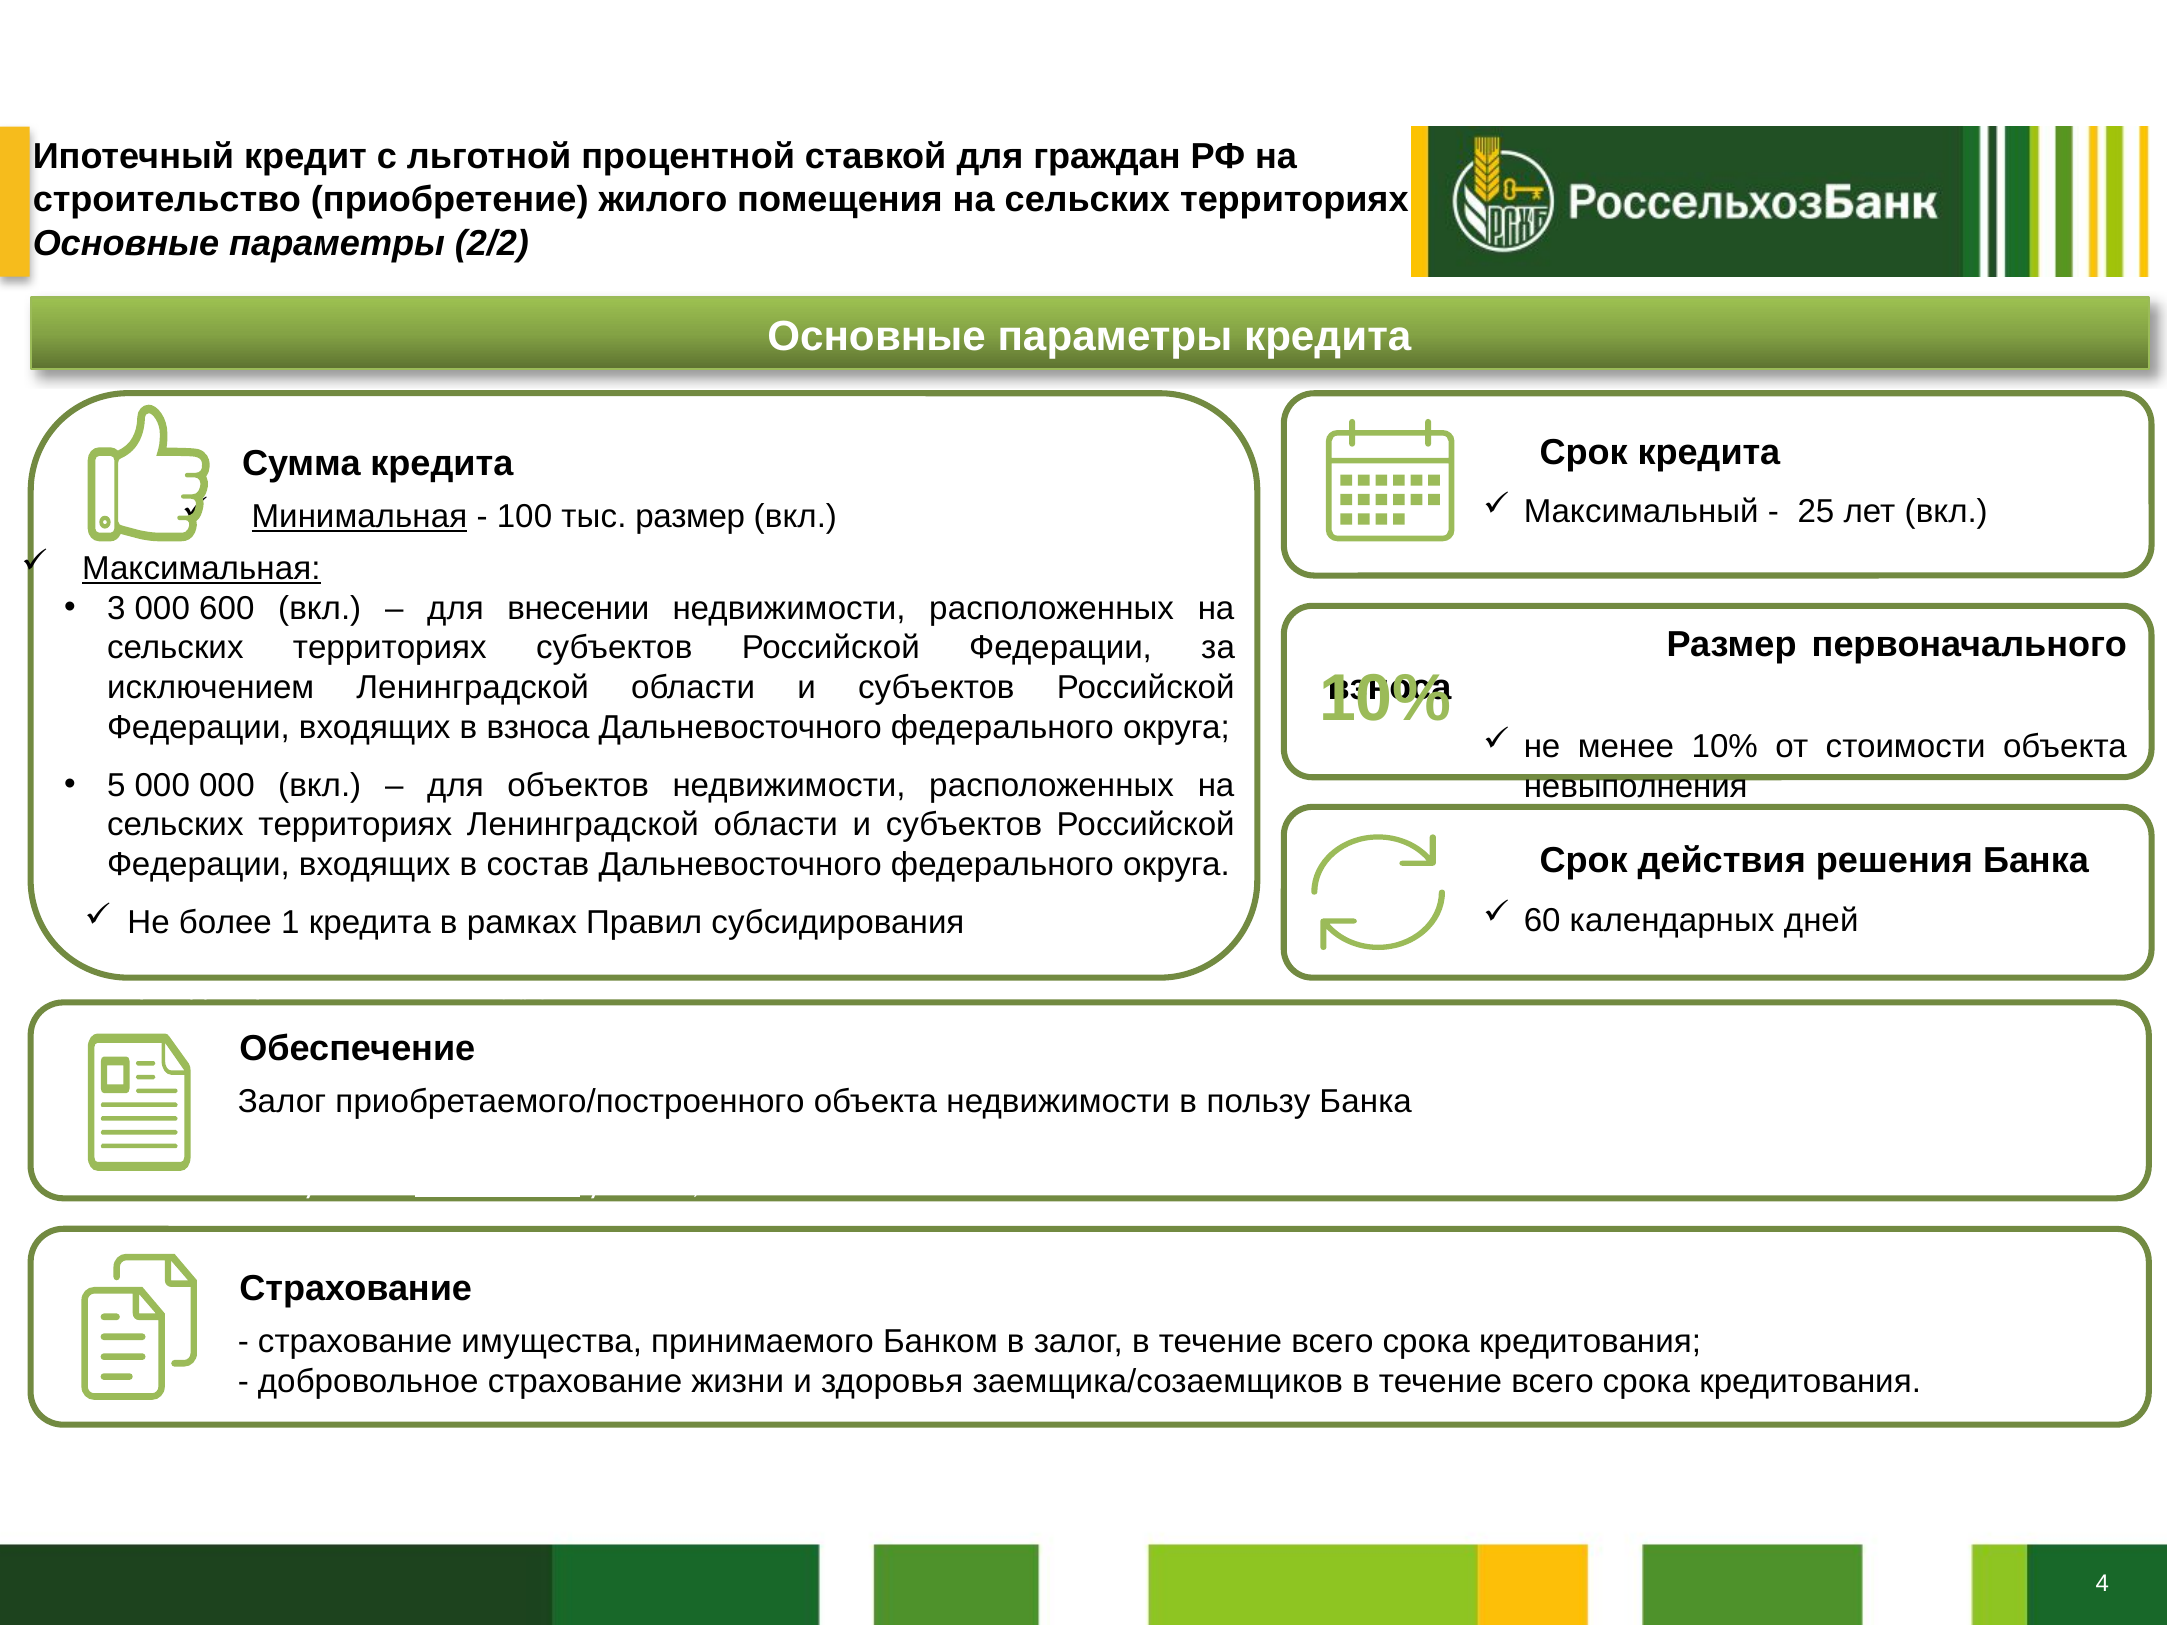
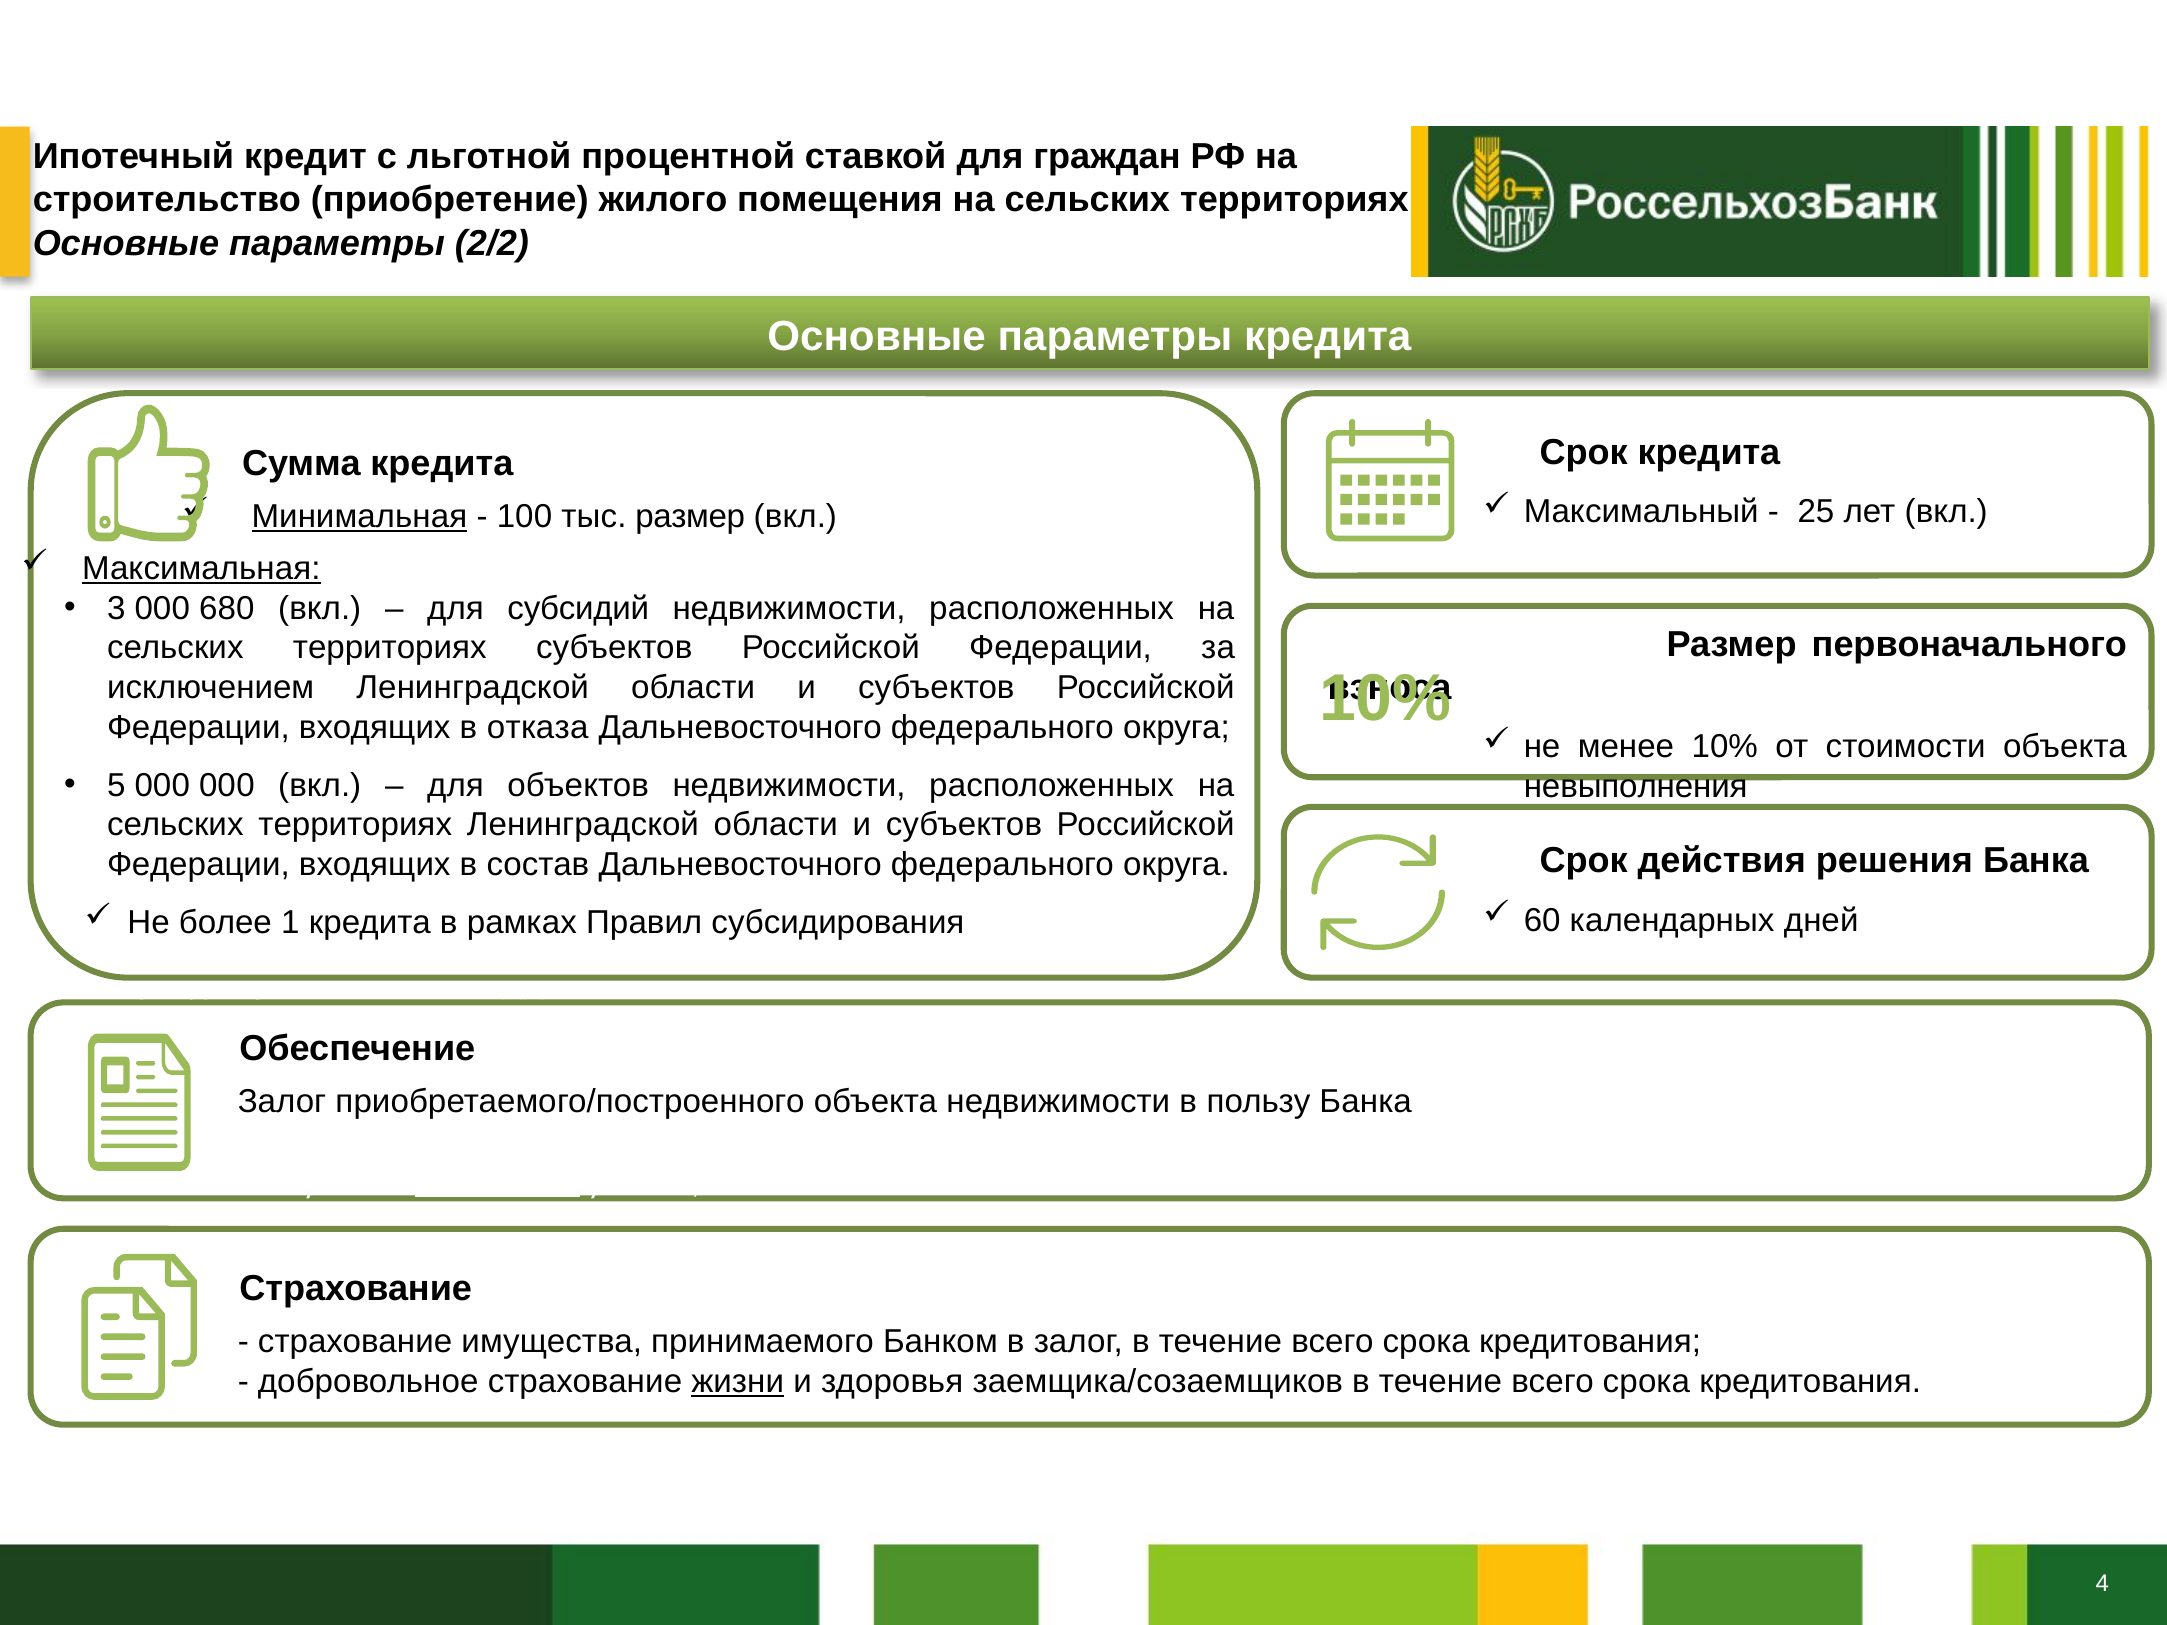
600: 600 -> 680 (227, 608)
внесении: внесении -> субсидий (578, 608)
в взноса: взноса -> отказа (538, 728)
жизни underline: none -> present (738, 1382)
